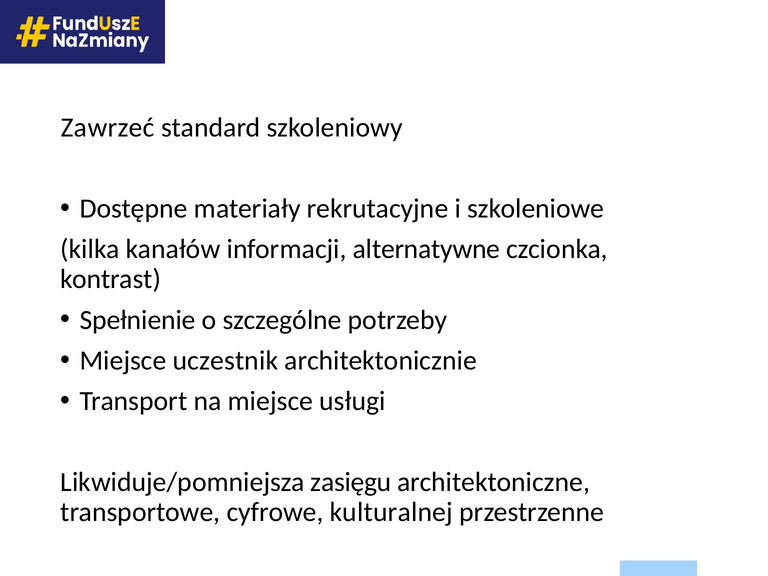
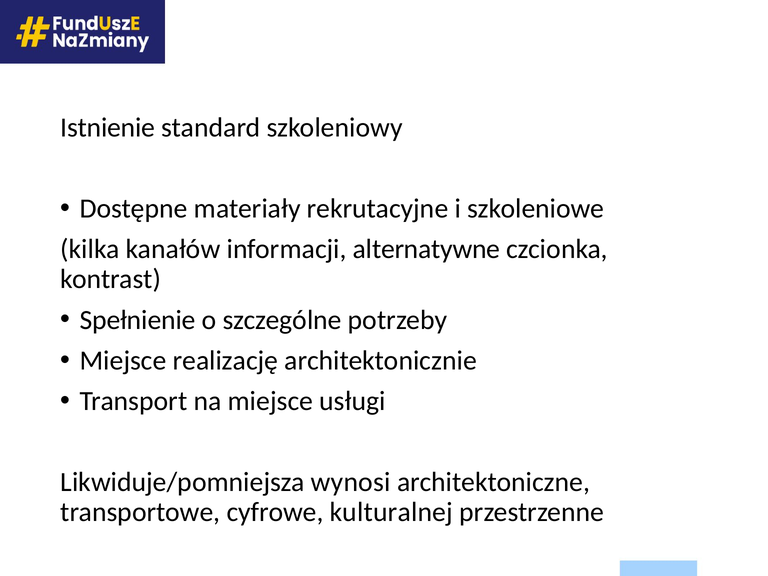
Zawrzeć: Zawrzeć -> Istnienie (108, 127)
uczestnik: uczestnik -> realizację (225, 360)
zasięgu: zasięgu -> wynosi (351, 482)
